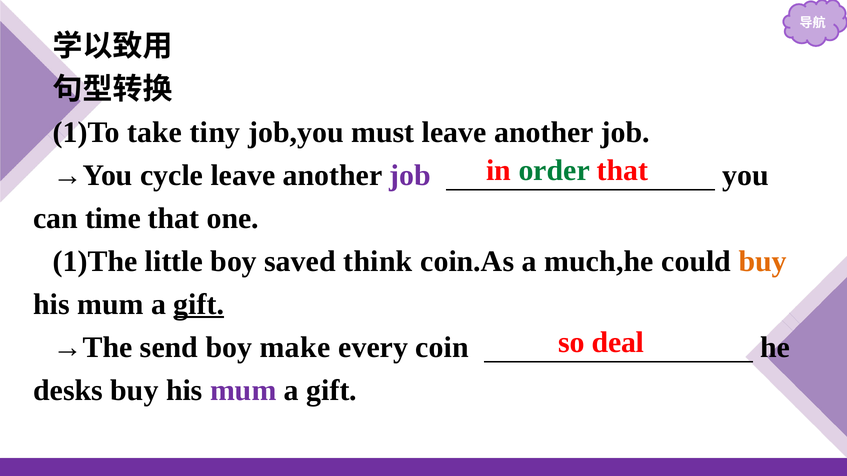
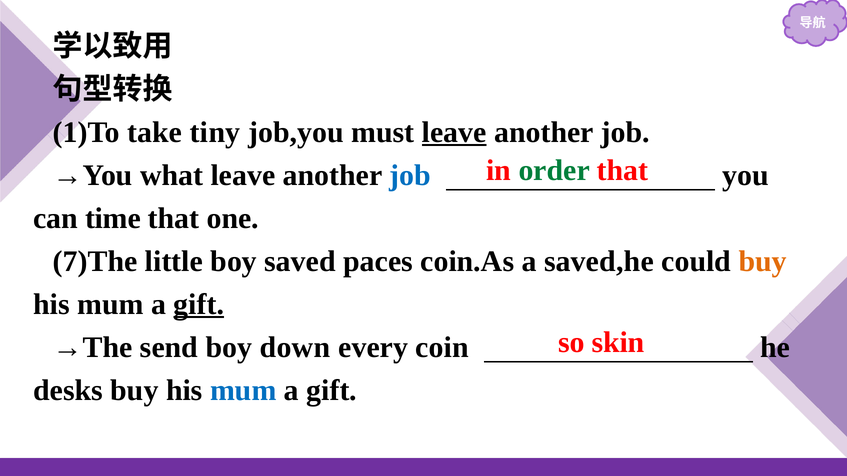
leave underline: none -> present (454, 132)
cycle: cycle -> what (172, 175)
job colour: purple -> blue (410, 175)
1)The: 1)The -> 7)The (95, 261)
think: think -> paces (378, 261)
much,he: much,he -> saved,he (599, 261)
deal: deal -> skin (618, 343)
make: make -> down (295, 348)
mum colour: purple -> blue (243, 391)
